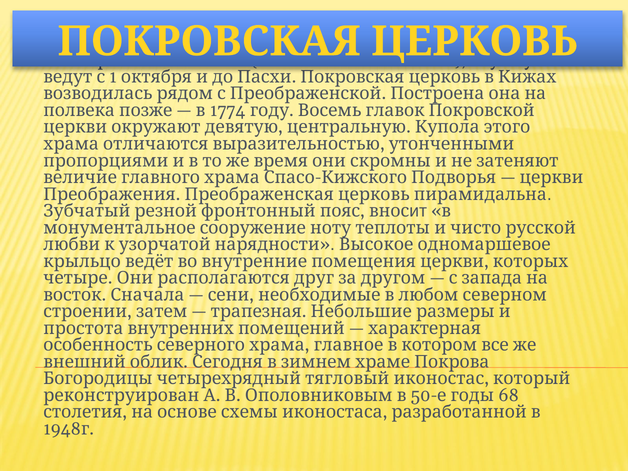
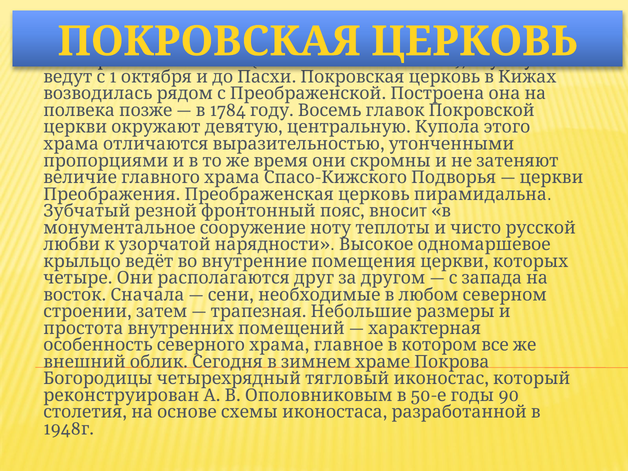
1774: 1774 -> 1784 (228, 110)
68: 68 -> 90 (509, 395)
